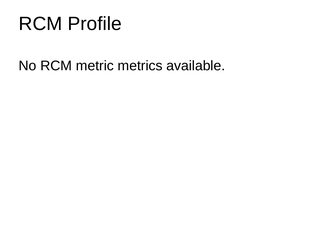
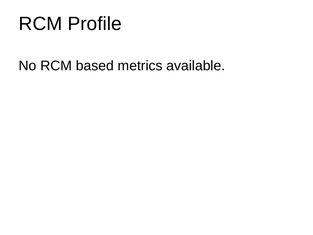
metric: metric -> based (95, 66)
